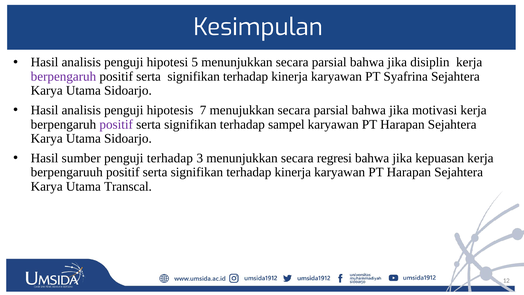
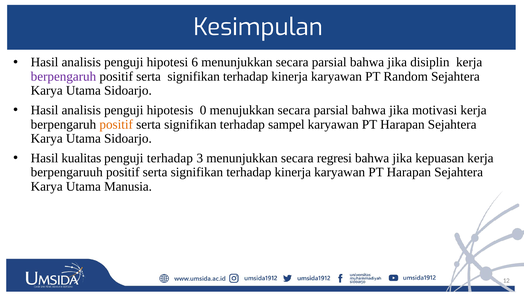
5: 5 -> 6 (195, 62)
Syafrina: Syafrina -> Random (406, 76)
7: 7 -> 0 (203, 110)
positif colour: purple -> orange (116, 124)
sumber: sumber -> kualitas (81, 158)
Transcal: Transcal -> Manusia (128, 186)
